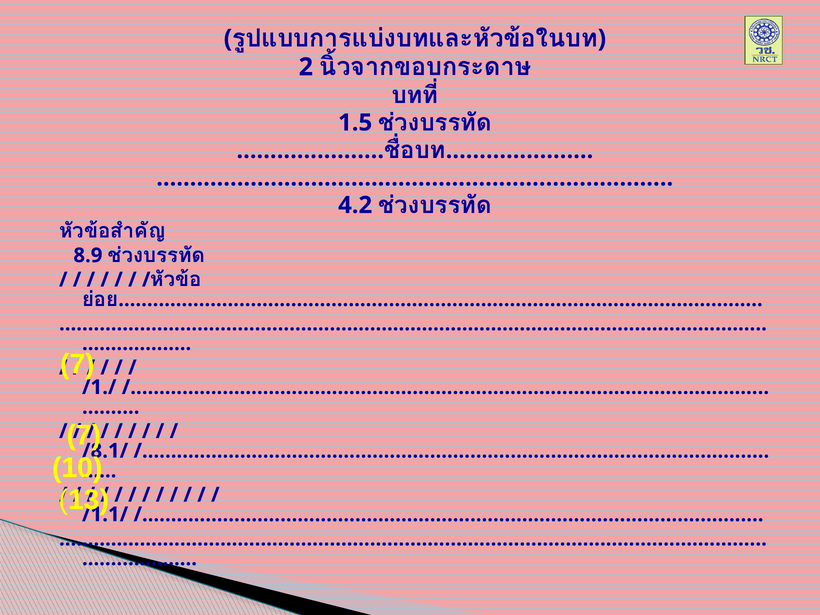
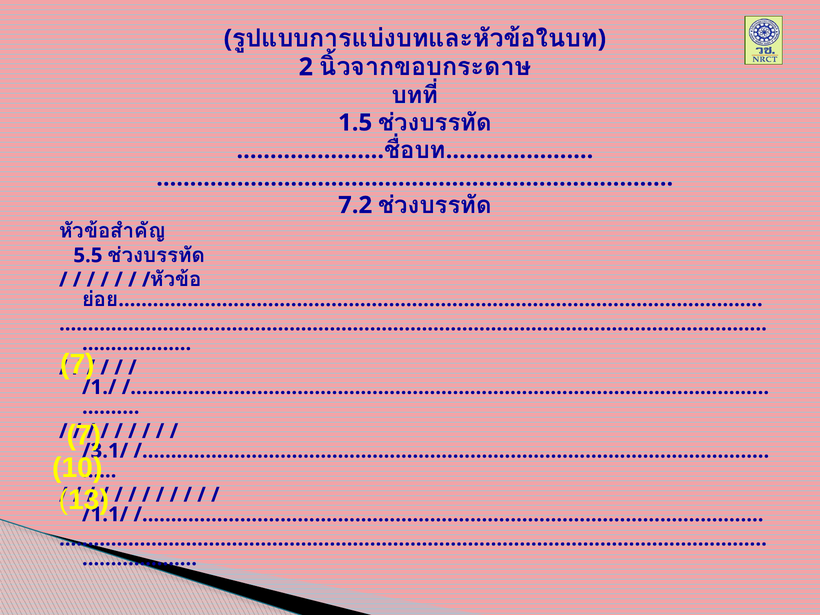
4.2: 4.2 -> 7.2 (355, 205)
8.9: 8.9 -> 5.5 (88, 255)
/8.1/: /8.1/ -> /3.1/ (105, 451)
